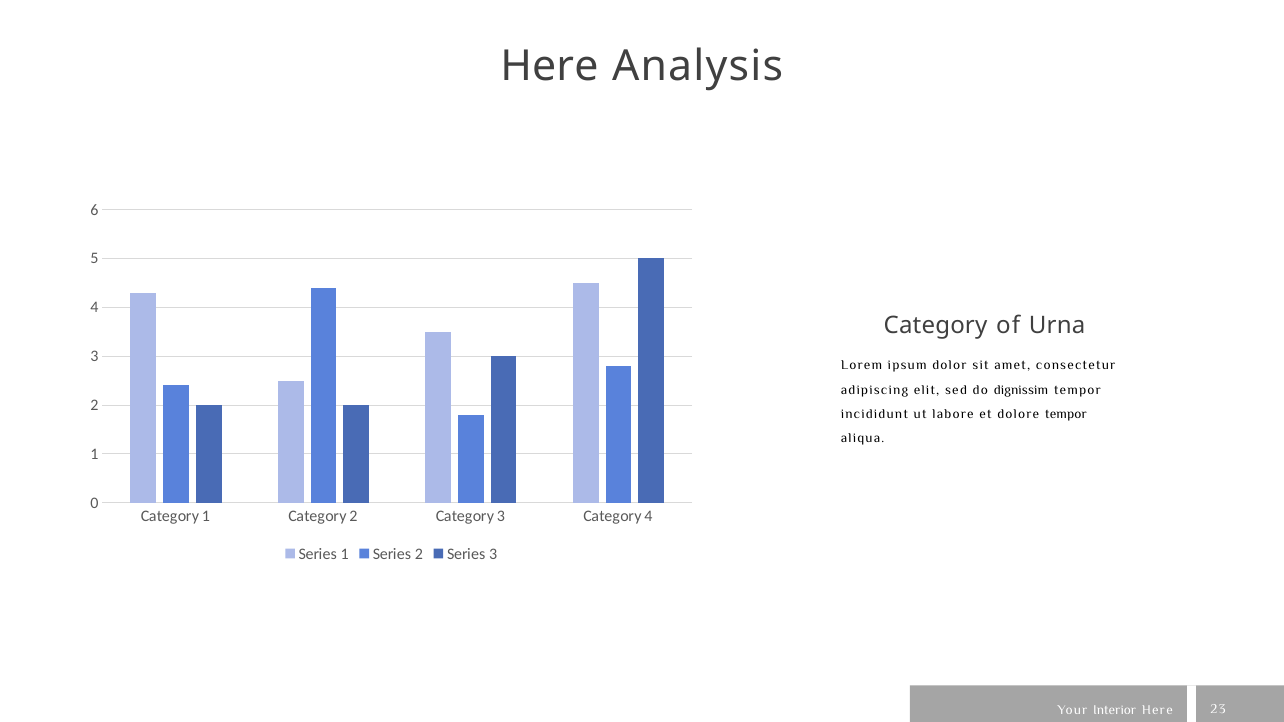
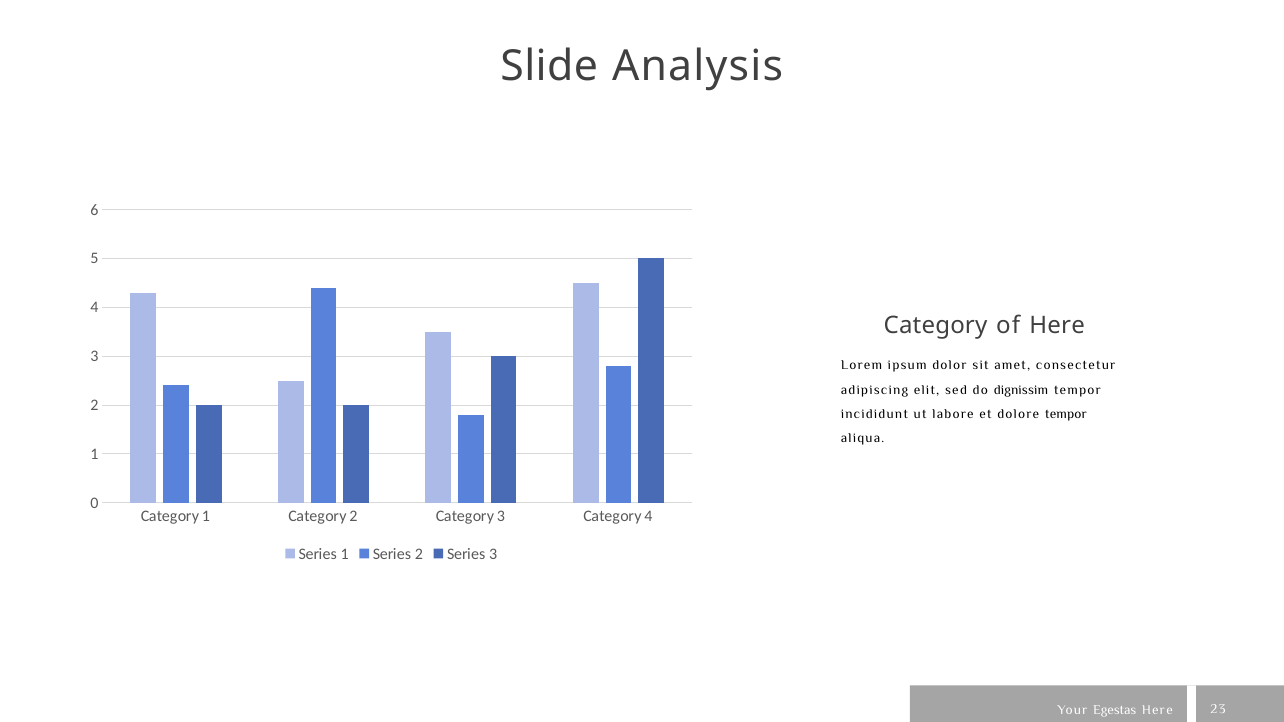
Here: Here -> Slide (549, 66)
of Urna: Urna -> Here (1057, 326)
Interior: Interior -> Egestas (1115, 710)
